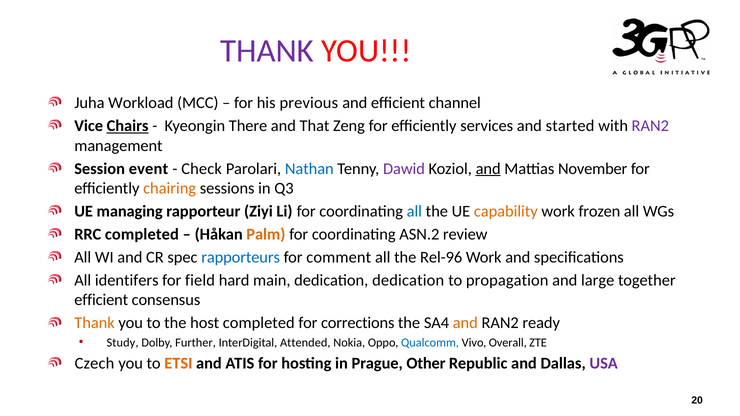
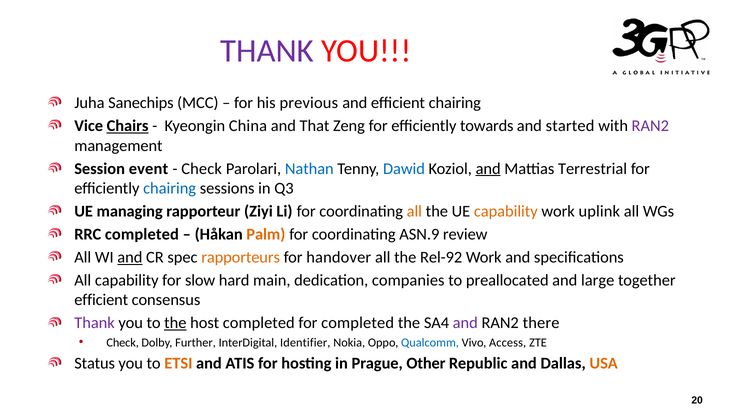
Workload: Workload -> Sanechips (141, 103)
efficient channel: channel -> chairing (455, 103)
There: There -> China (248, 126)
services: services -> towards (487, 126)
Dawid colour: purple -> blue (404, 169)
November: November -> Terrestrial (593, 169)
chairing colour: orange -> blue (170, 188)
all colour: blue -> orange (414, 211)
frozen: frozen -> uplink (599, 211)
ASN.2: ASN.2 -> ASN.9 (419, 234)
and underline: none -> present (130, 257)
rapporteurs colour: blue -> orange (241, 257)
comment: comment -> handover (339, 257)
Rel-96: Rel-96 -> Rel-92 (441, 257)
All identifers: identifers -> capability (127, 280)
field: field -> slow (200, 280)
dedication dedication: dedication -> companies (408, 280)
propagation: propagation -> preallocated (507, 280)
Thank colour: orange -> purple (95, 323)
the underline: none -> present (175, 323)
for corrections: corrections -> completed (358, 323)
and colour: orange -> purple (465, 323)
ready: ready -> there (541, 323)
Study: Study -> Check (123, 343)
Attended: Attended -> Identifier (305, 343)
Overall: Overall -> Access (508, 343)
Czech: Czech -> Status (95, 364)
USA colour: purple -> orange (604, 364)
